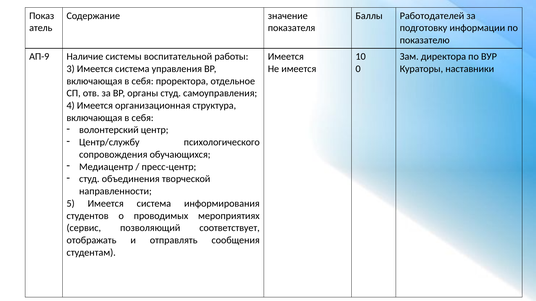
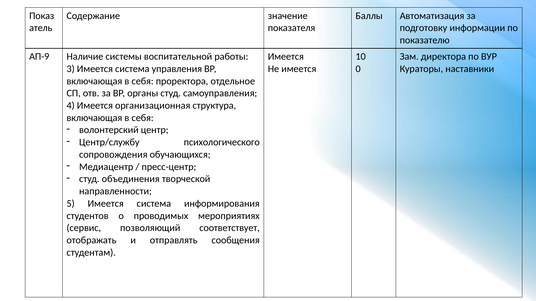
Работодателей: Работодателей -> Автоматизация (432, 16)
